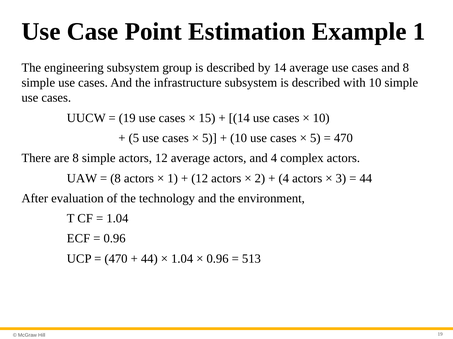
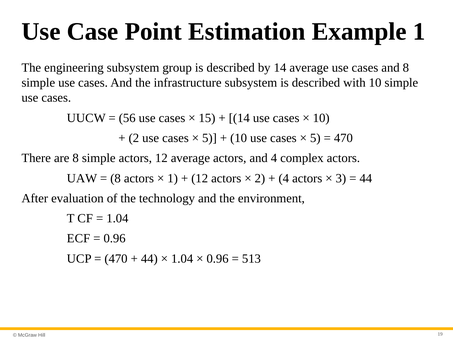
19: 19 -> 56 (127, 118)
5: 5 -> 2 (134, 138)
